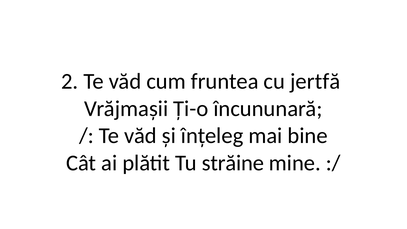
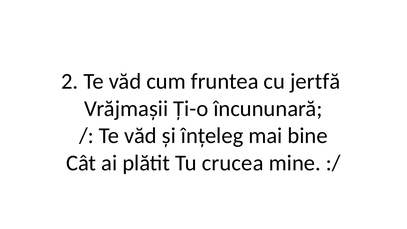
străine: străine -> crucea (233, 163)
